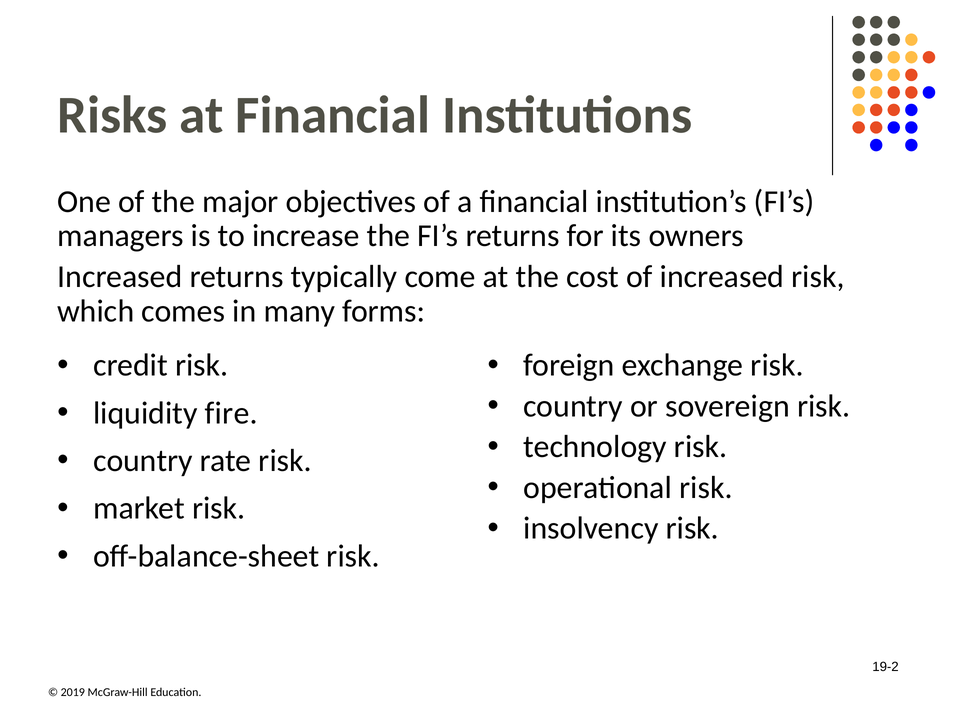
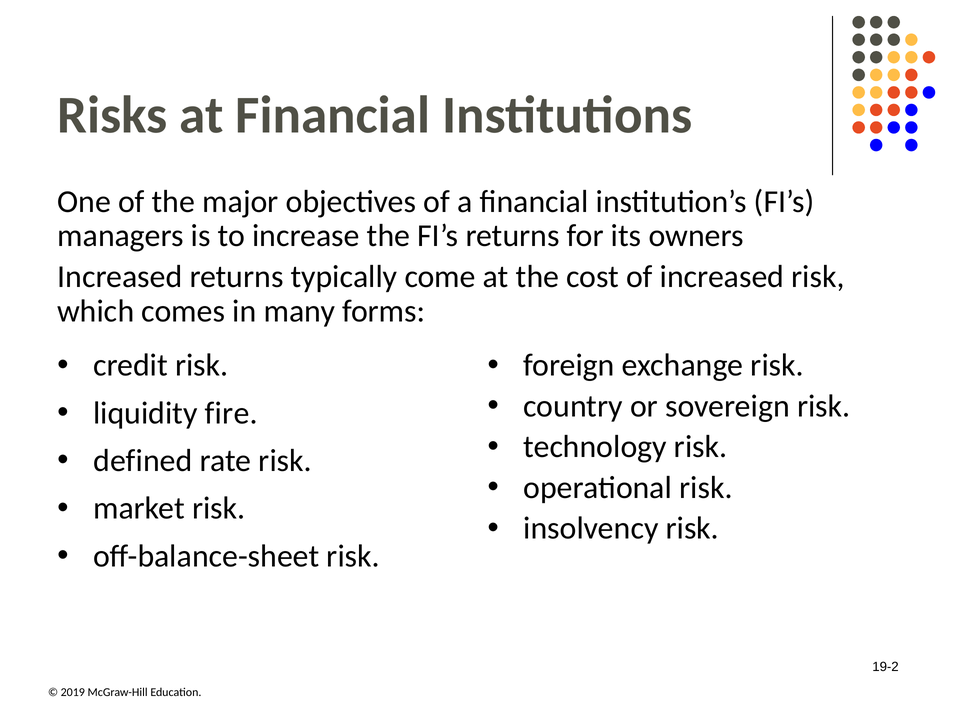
country: country -> defined (143, 461)
